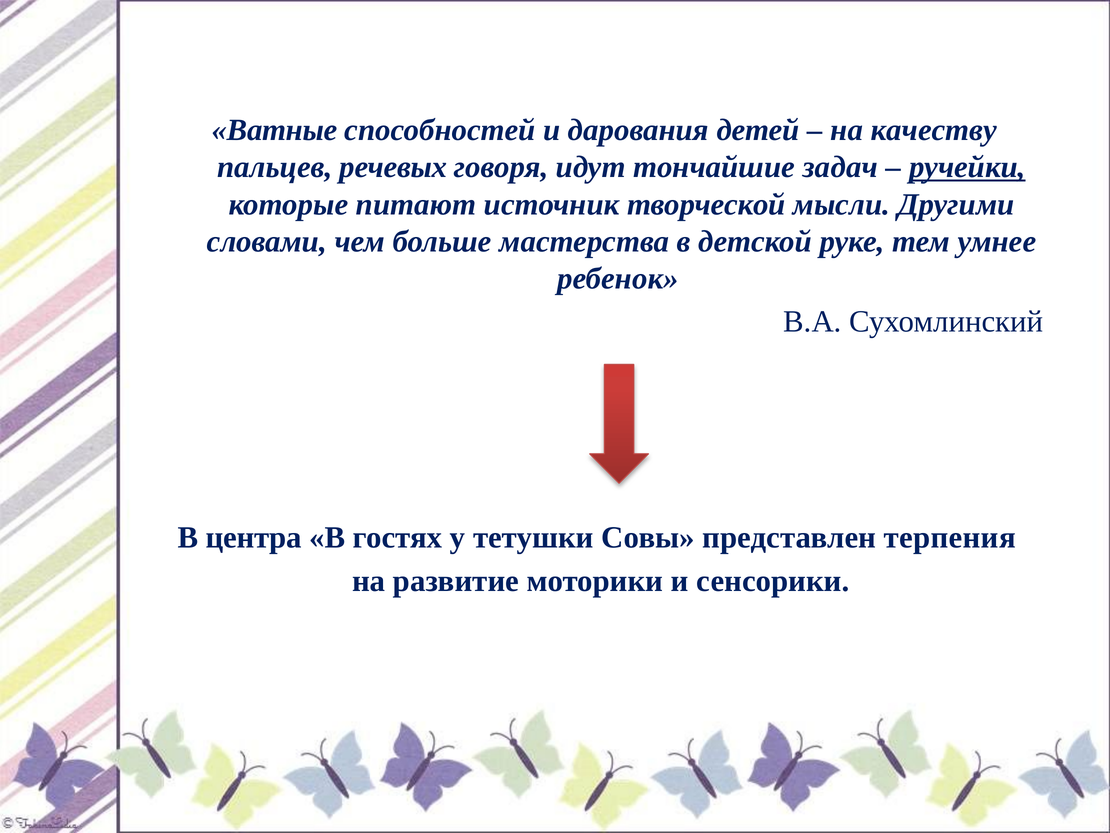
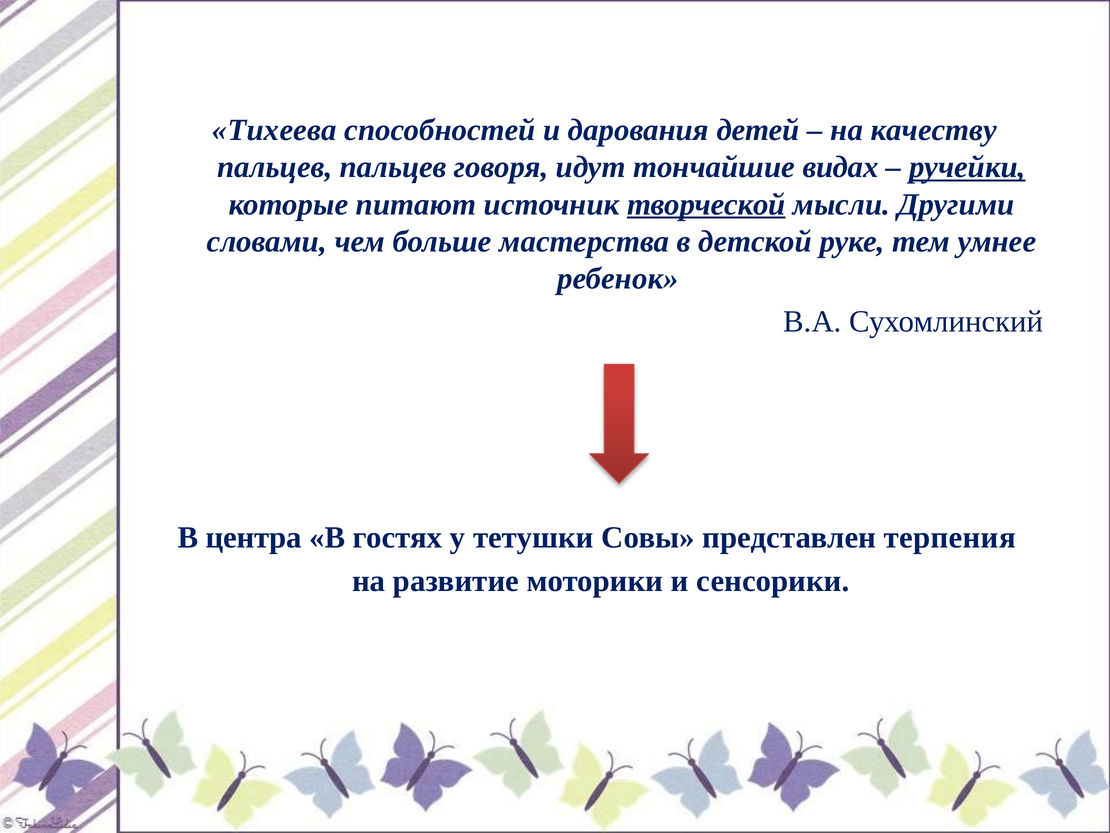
Ватные: Ватные -> Тихеева (274, 130)
пальцев речевых: речевых -> пальцев (393, 167)
задач: задач -> видах (841, 167)
творческой underline: none -> present (706, 204)
